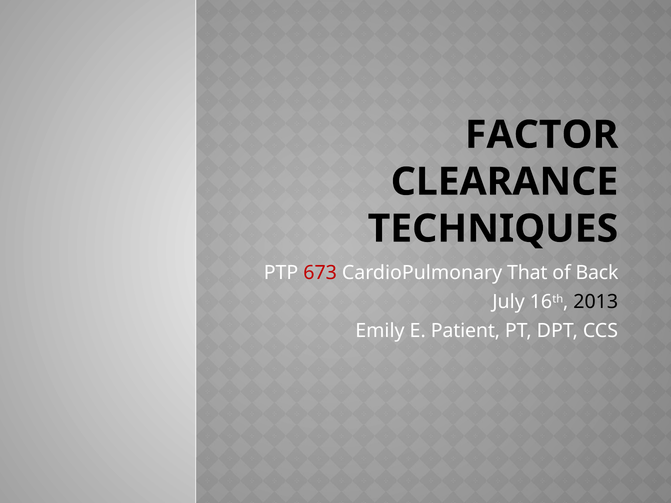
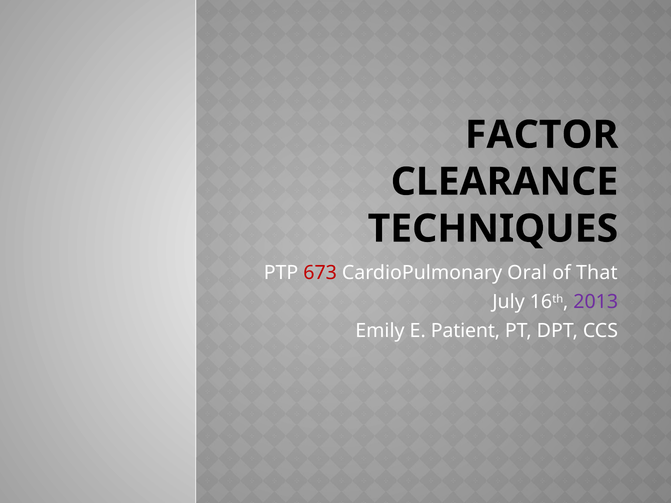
That: That -> Oral (527, 273)
Back: Back -> That (597, 273)
2013 colour: black -> purple (596, 302)
